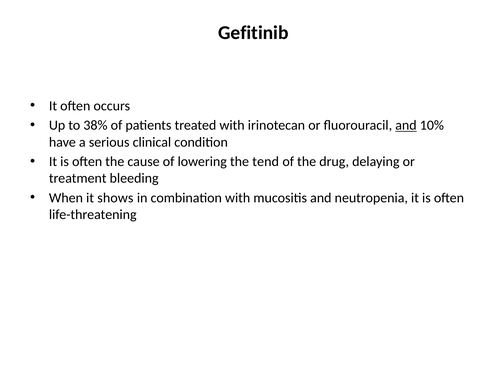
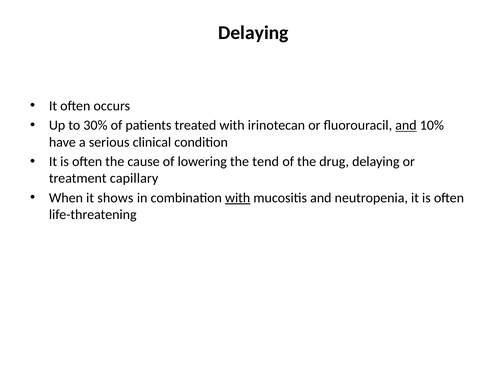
Gefitinib: Gefitinib -> Delaying (253, 33)
38%: 38% -> 30% (95, 126)
bleeding: bleeding -> capillary (134, 179)
with underline: none -> present (238, 198)
